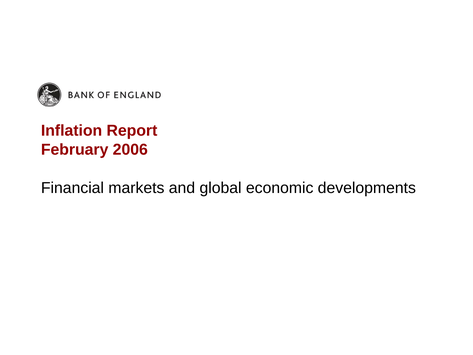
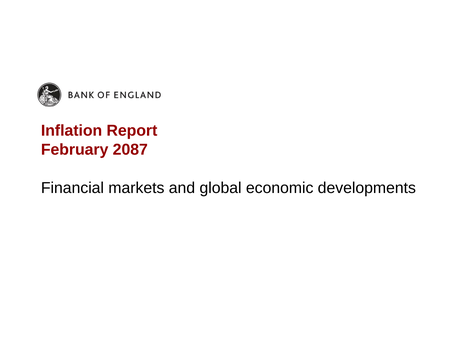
2006: 2006 -> 2087 (130, 149)
